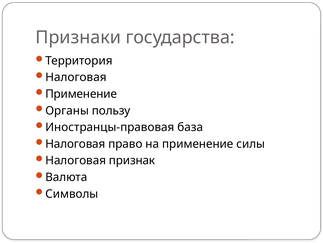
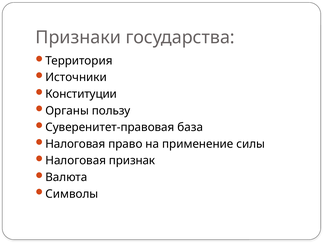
Налоговая: Налоговая -> Источники (76, 77)
Применение: Применение -> Конституции (81, 94)
Иностранцы-правовая: Иностранцы-правовая -> Суверенитет-правовая (110, 127)
